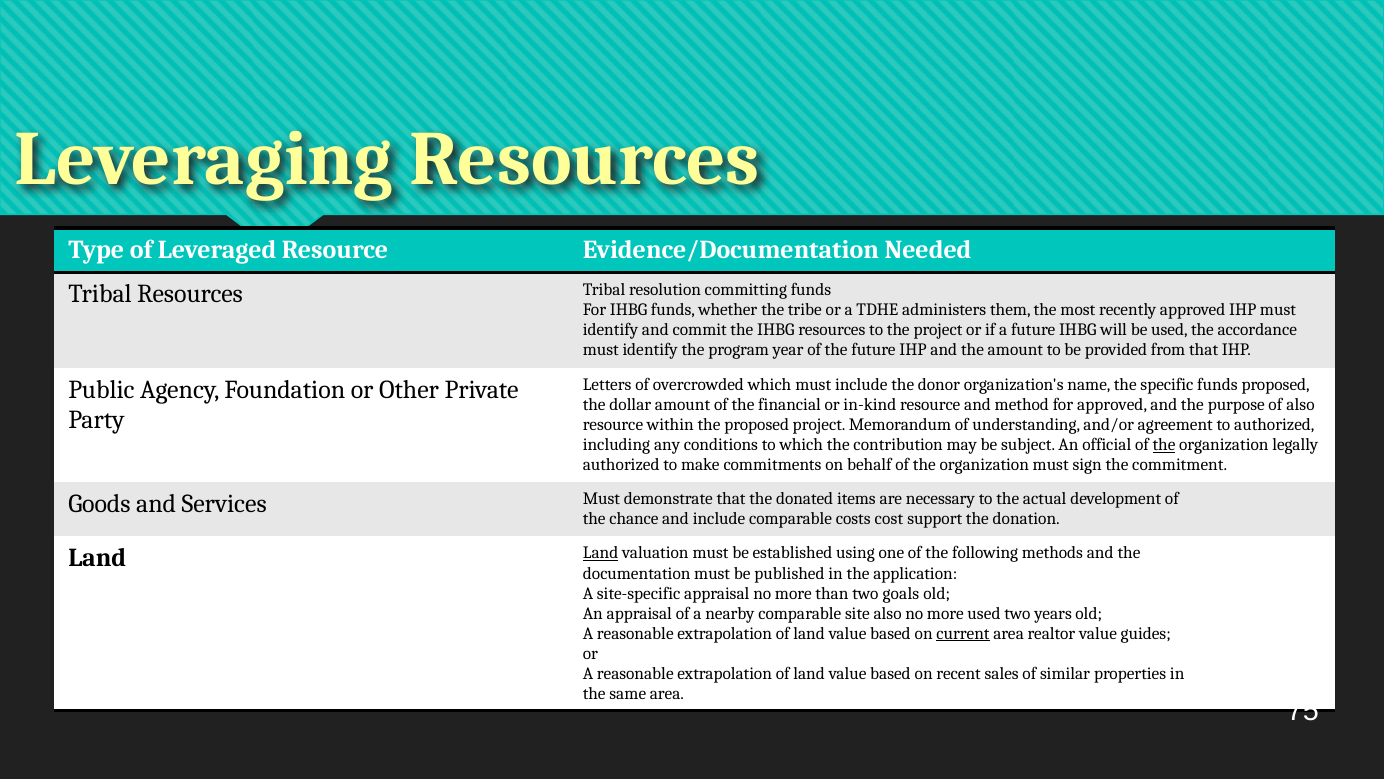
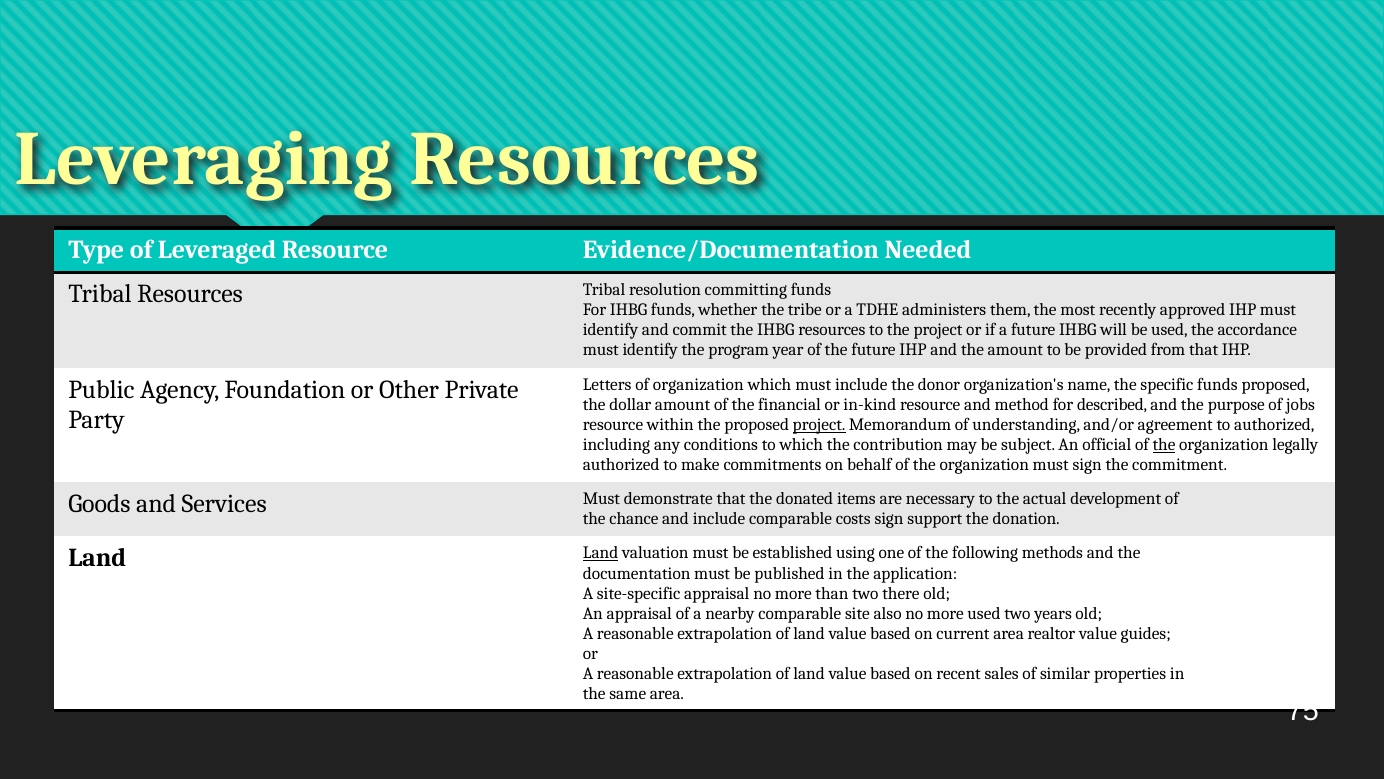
of overcrowded: overcrowded -> organization (698, 385)
for approved: approved -> described (1112, 405)
of also: also -> jobs (1301, 405)
project underline: none -> present (819, 425)
costs cost: cost -> sign (889, 519)
goals: goals -> there (901, 593)
current underline: present -> none (963, 633)
